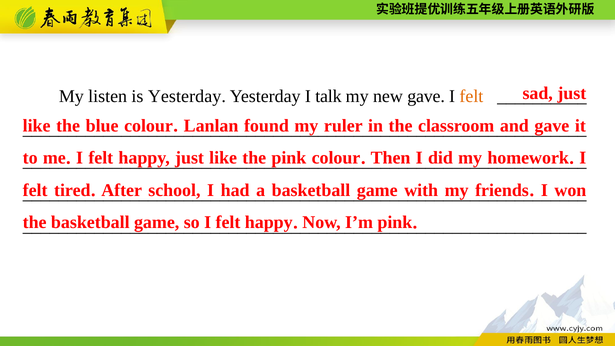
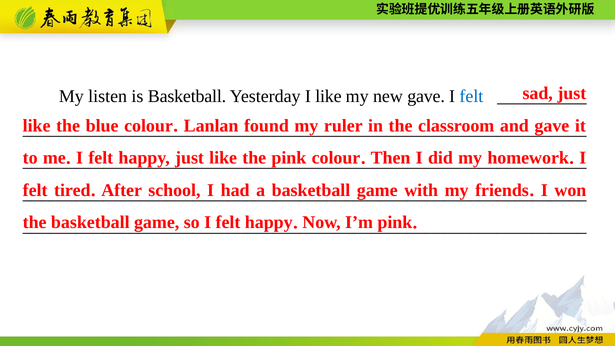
is Yesterday: Yesterday -> Basketball (187, 96)
I talk: talk -> like (328, 96)
felt colour: orange -> blue (471, 96)
